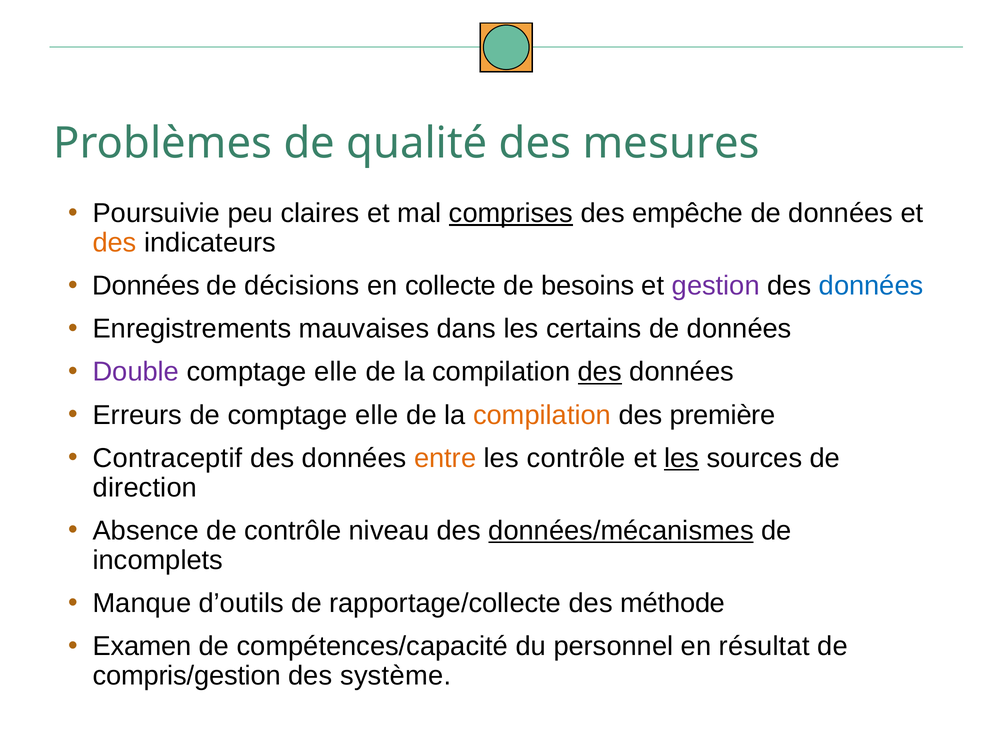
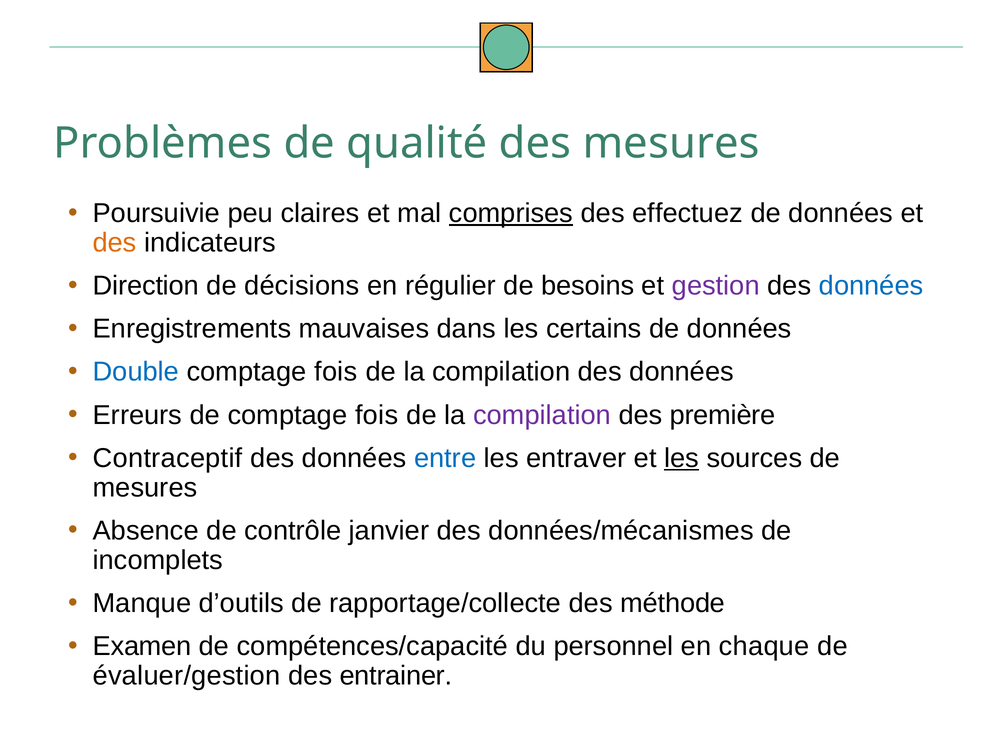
empêche: empêche -> effectuez (688, 213)
Données: Données -> Direction (146, 286)
collecte: collecte -> régulier (450, 286)
Double colour: purple -> blue (136, 372)
elle: elle -> fois (336, 372)
des underline: present -> none (600, 372)
de comptage elle: elle -> fois (377, 415)
compilation colour: orange -> purple (542, 415)
entre colour: orange -> blue (445, 458)
les contrôle: contrôle -> entraver (576, 458)
direction: direction -> mesures (145, 487)
niveau: niveau -> janvier (389, 530)
données/mécanismes underline: present -> none (621, 530)
résultat: résultat -> chaque (764, 646)
compris/gestion: compris/gestion -> évaluer/gestion (187, 675)
système: système -> entrainer (396, 675)
